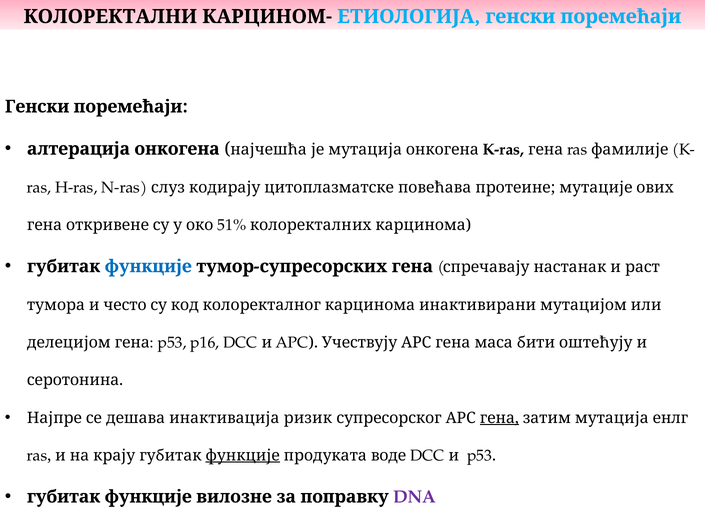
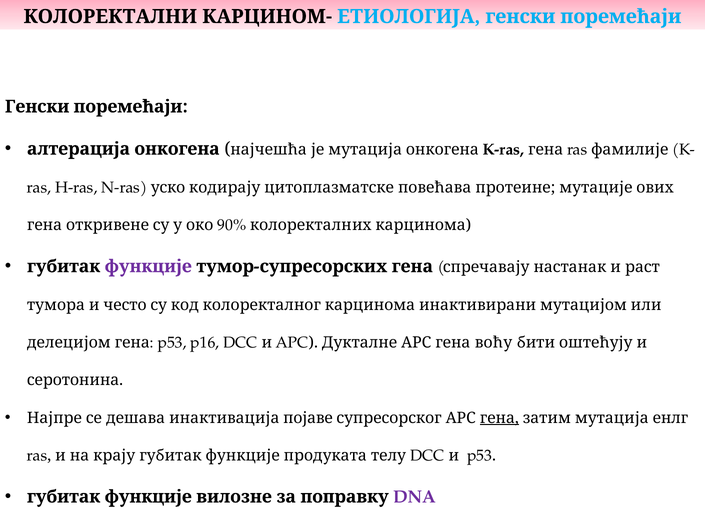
слуз: слуз -> уско (168, 187)
51%: 51% -> 90% (232, 225)
функције colour: blue -> purple (148, 266)
Учествују: Учествују -> Дукталне (359, 342)
маса: маса -> воћу (494, 342)
ризик: ризик -> појаве (308, 418)
функције underline: present -> none (243, 455)
воде: воде -> телу (388, 455)
